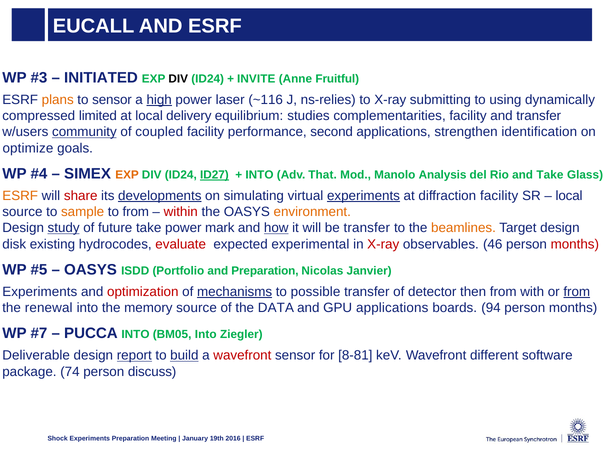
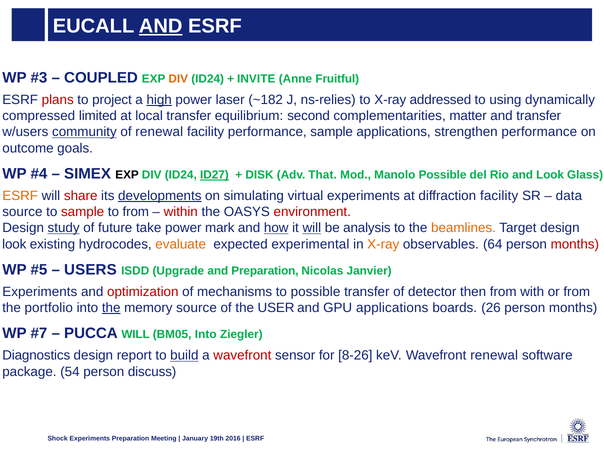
AND underline: none -> present (161, 26)
INITIATED: INITIATED -> COUPLED (101, 78)
DIV colour: black -> orange (178, 79)
plans colour: orange -> red (58, 100)
to sensor: sensor -> project (112, 100)
~116: ~116 -> ~182 (266, 100)
submitting: submitting -> addressed (440, 100)
local delivery: delivery -> transfer (189, 116)
studies: studies -> second (309, 116)
complementarities facility: facility -> matter (468, 116)
of coupled: coupled -> renewal (159, 132)
performance second: second -> sample (332, 132)
strengthen identification: identification -> performance (539, 132)
optimize: optimize -> outcome (28, 148)
EXP colour: orange -> black (127, 175)
INTO: INTO -> DISK (260, 175)
Manolo Analysis: Analysis -> Possible (443, 175)
and Take: Take -> Look (550, 175)
experiments underline: present -> none (363, 196)
local: local -> data (569, 196)
sample colour: orange -> red (83, 212)
environment colour: orange -> red (312, 212)
will underline: none -> present (312, 228)
be transfer: transfer -> analysis (367, 228)
disk: disk -> look (14, 244)
evaluate colour: red -> orange (181, 244)
X-ray colour: red -> orange (383, 244)
46: 46 -> 64 (493, 244)
OASYS: OASYS -> USERS (90, 270)
Portfolio: Portfolio -> Upgrade (178, 271)
mechanisms underline: present -> none (235, 292)
from underline: present -> none (577, 292)
renewal: renewal -> portfolio (49, 308)
the underline: none -> present (111, 308)
DATA: DATA -> USER (276, 308)
94: 94 -> 26 (491, 308)
PUCCA INTO: INTO -> WILL (136, 335)
Deliverable: Deliverable -> Diagnostics (36, 356)
report underline: present -> none (134, 356)
8-81: 8-81 -> 8-26 (355, 356)
Wavefront different: different -> renewal (494, 356)
74: 74 -> 54 (70, 372)
